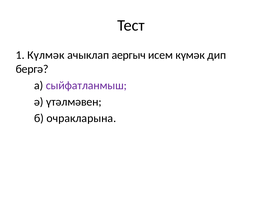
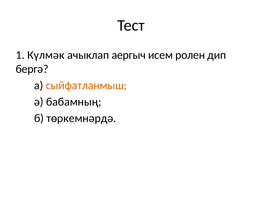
күмәк: күмәк -> ролен (190, 55)
сыйфатланмыш colour: purple -> orange (86, 85)
үтәлмәвен: үтәлмәвен -> бабамның (74, 102)
очракларына: очракларына -> төркемнәрдә (81, 118)
